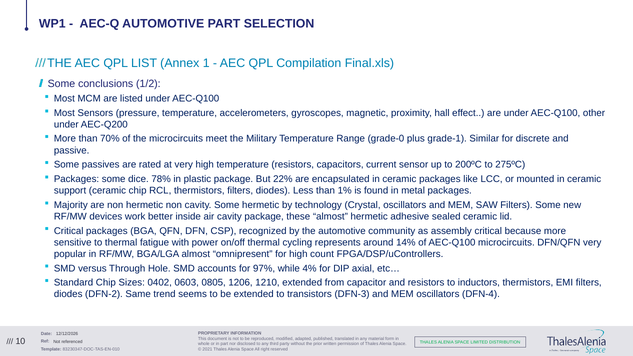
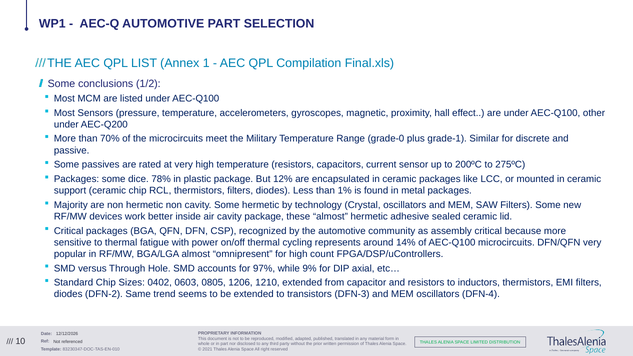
22%: 22% -> 12% (283, 179)
4%: 4% -> 9% (310, 268)
